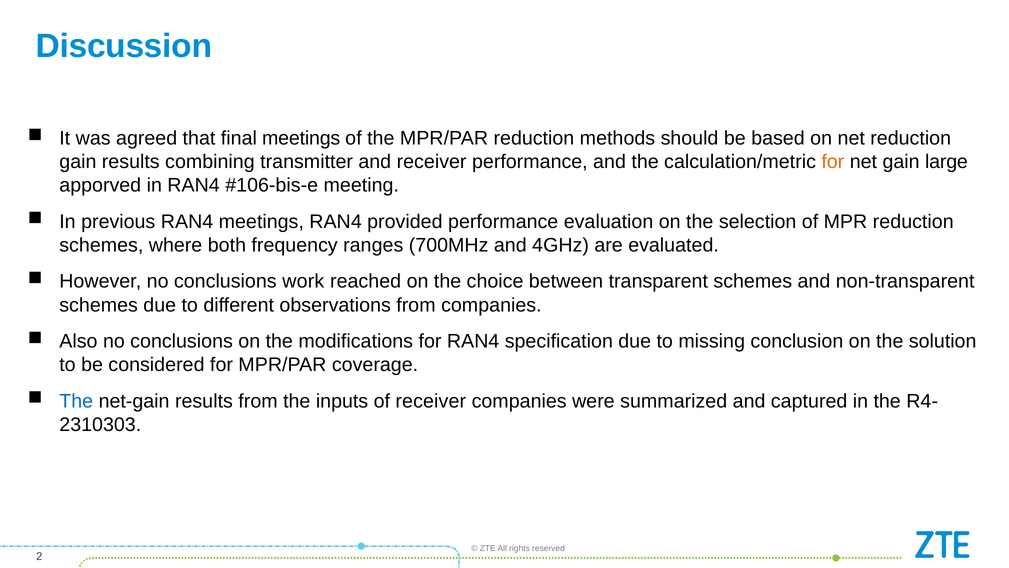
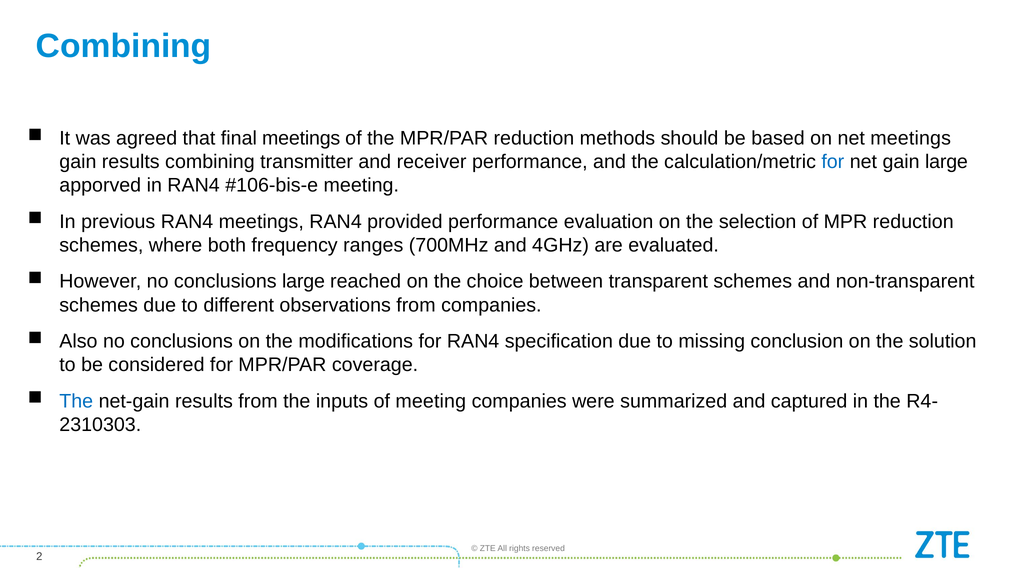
Discussion: Discussion -> Combining (124, 46)
net reduction: reduction -> meetings (911, 138)
for colour: orange -> blue (833, 162)
conclusions work: work -> large (303, 281)
of receiver: receiver -> meeting (431, 401)
